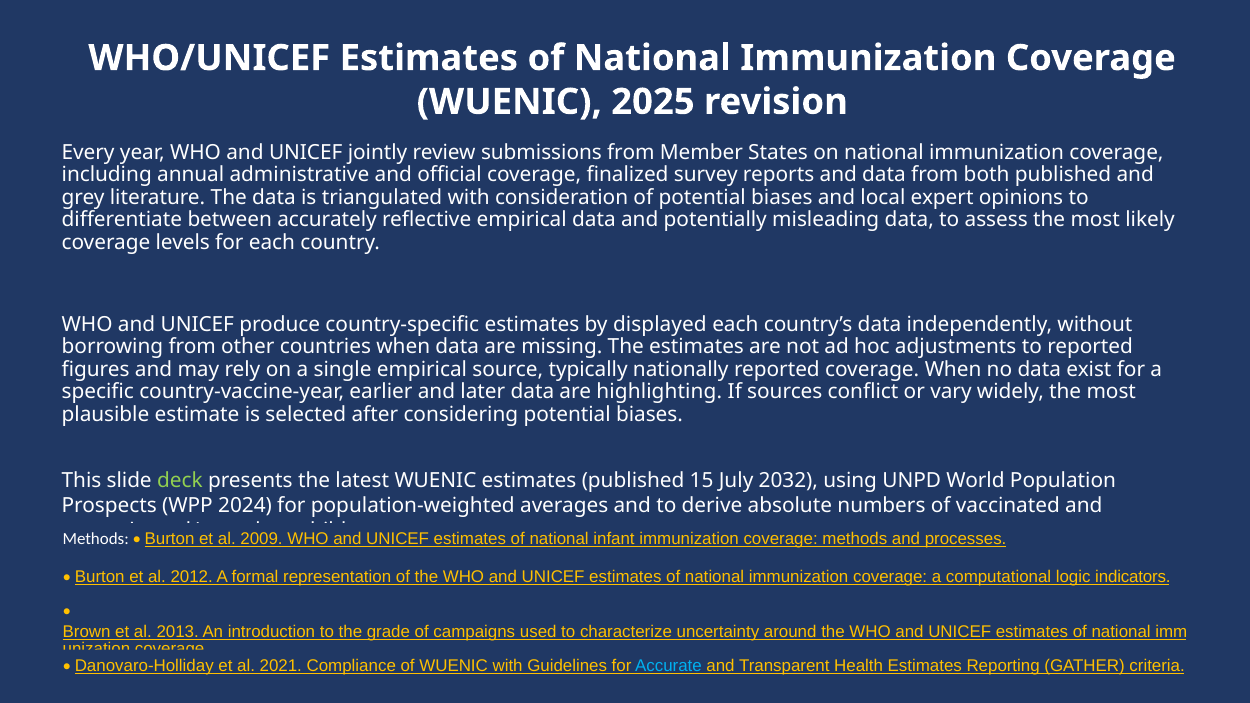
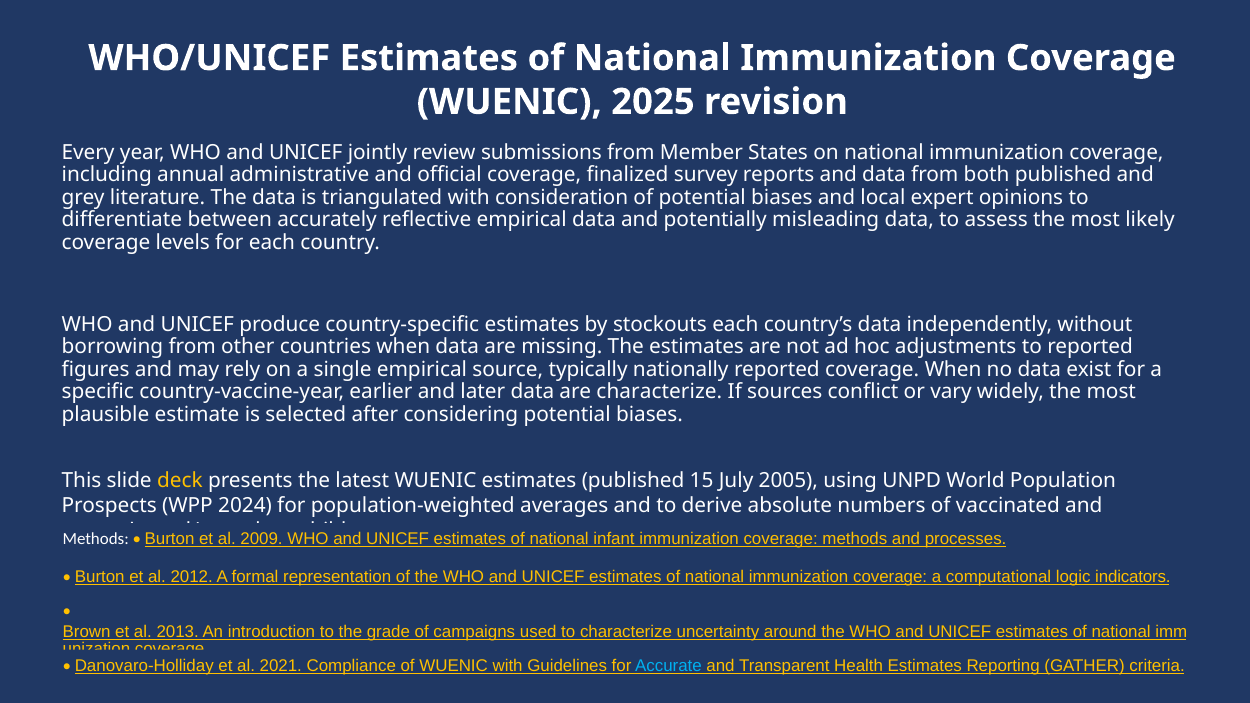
displayed: displayed -> stockouts (660, 324)
are highlighting: highlighting -> characterize (659, 392)
deck colour: light green -> yellow (180, 481)
2032: 2032 -> 2005 (788, 481)
